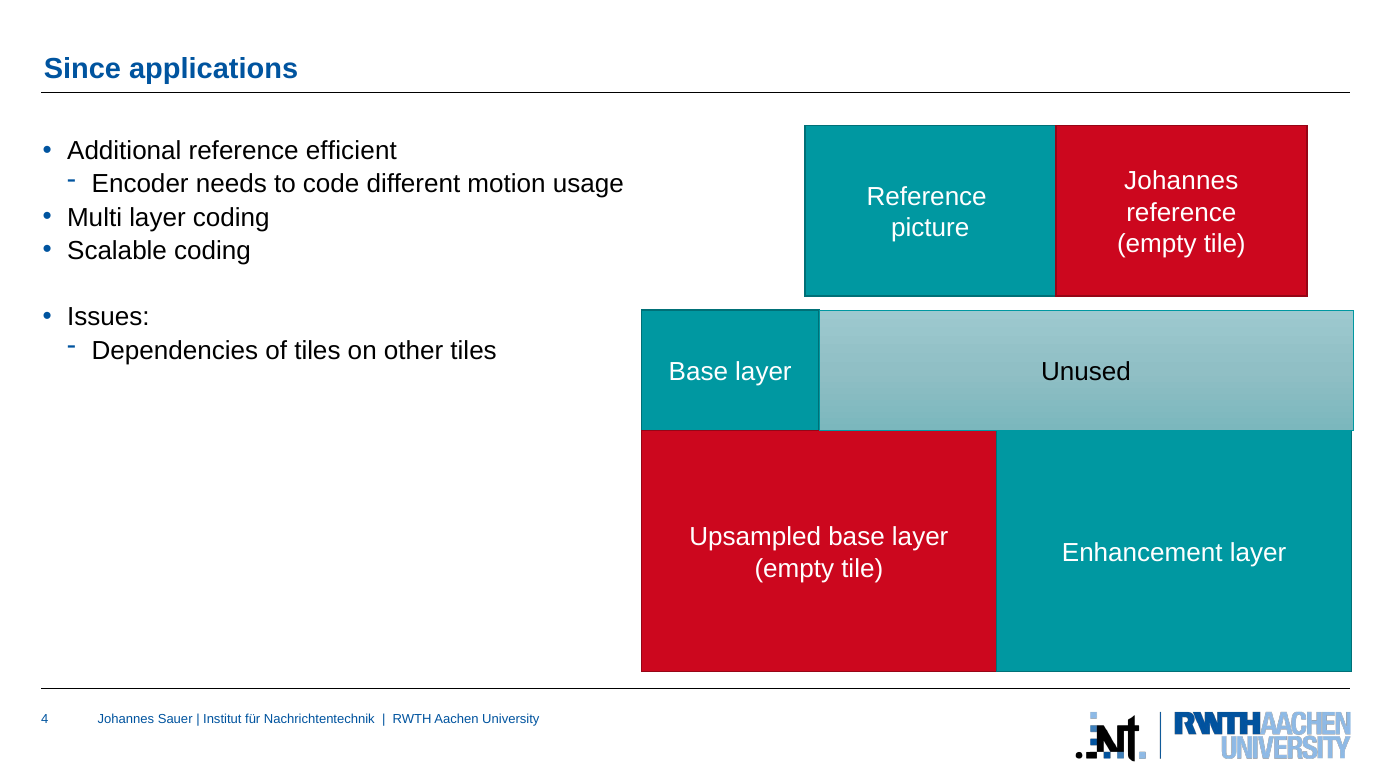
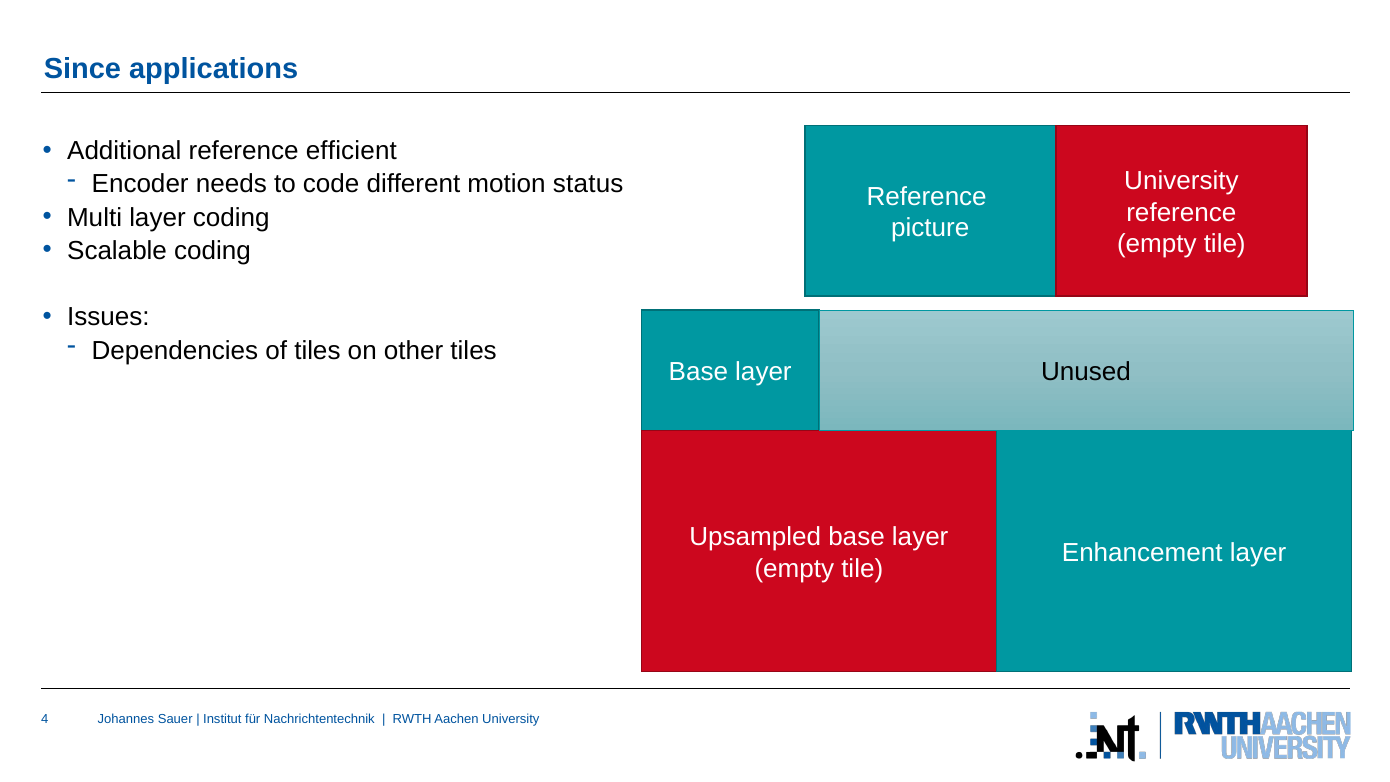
Johannes: Johannes -> University (1181, 181)
usage: usage -> status (588, 184)
